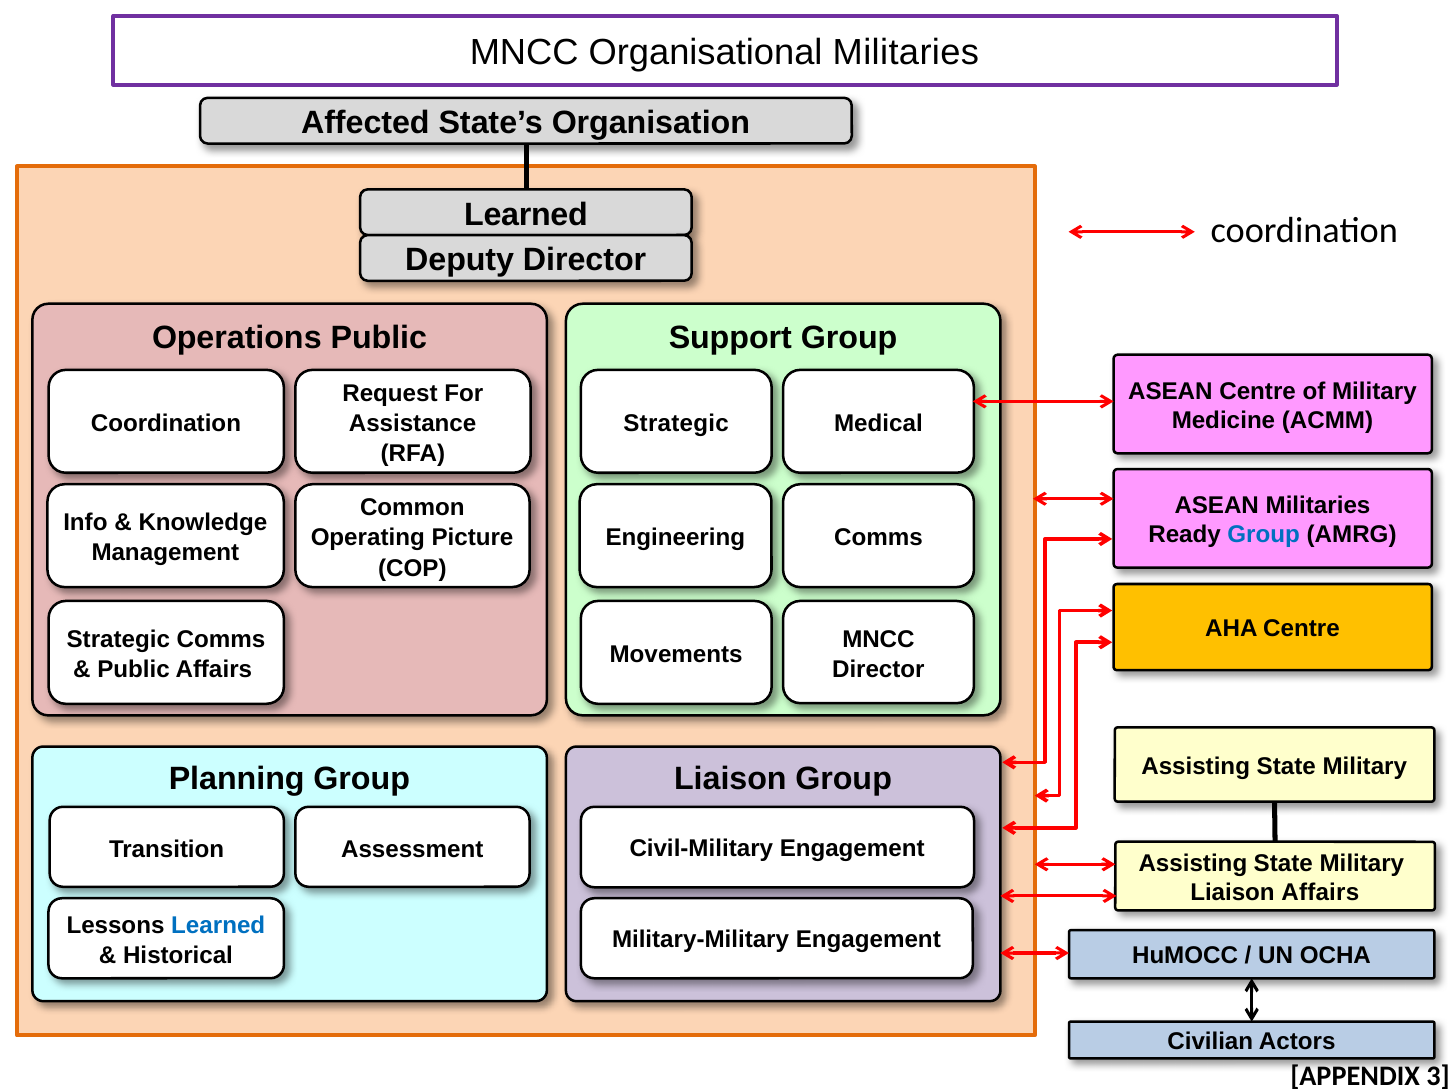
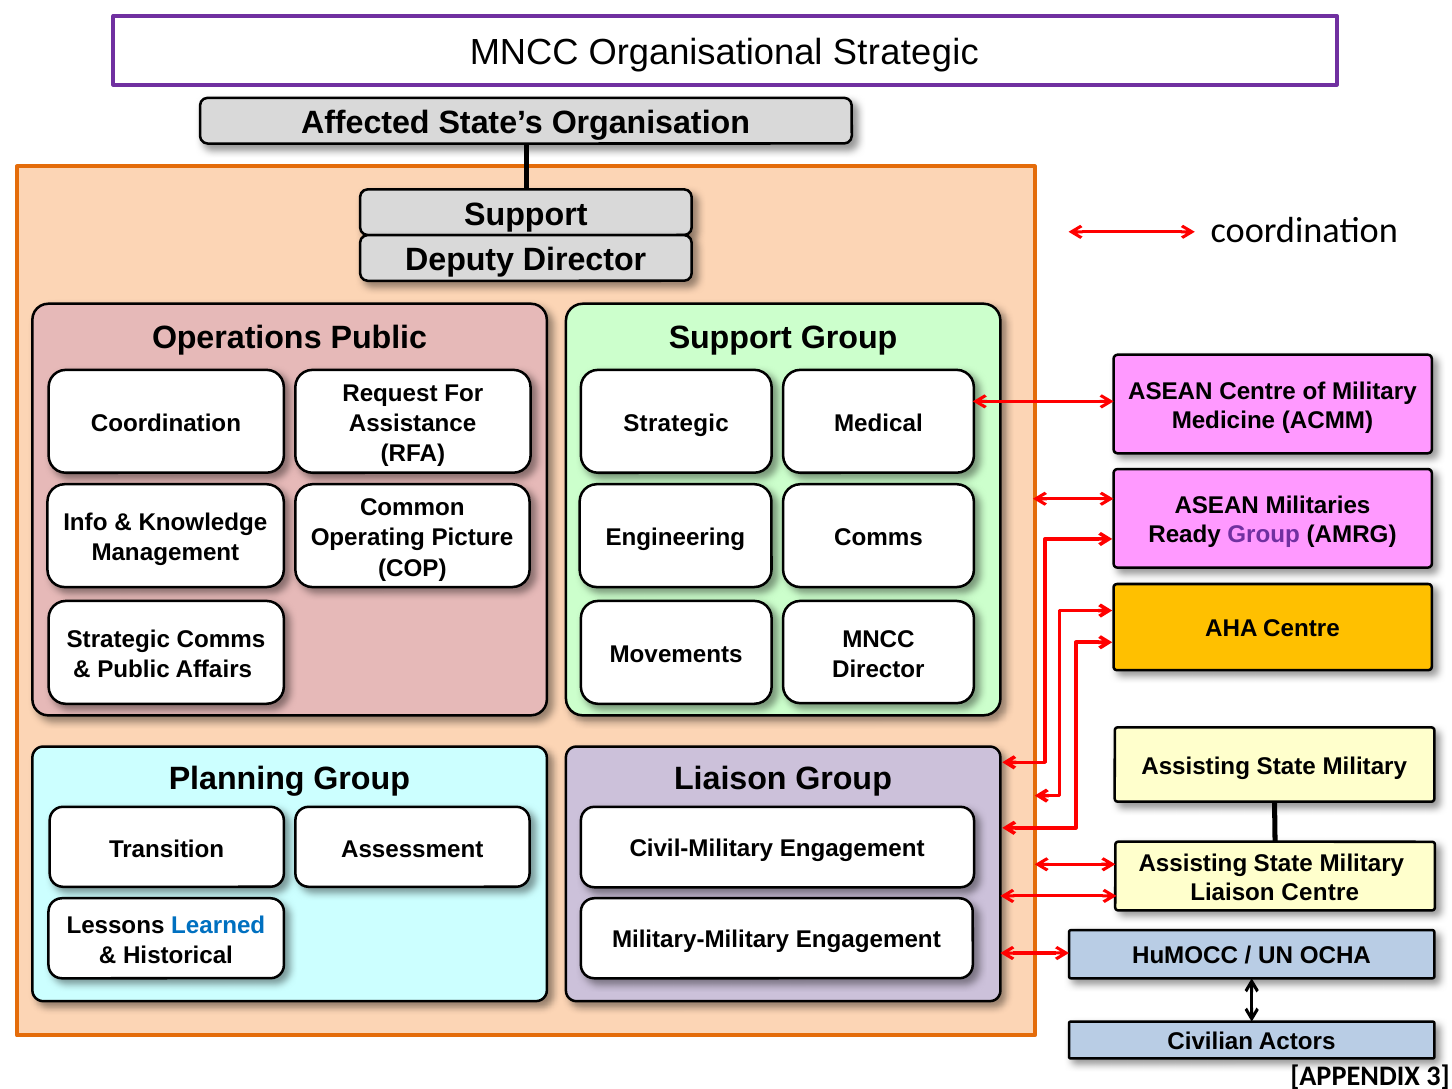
Organisational Militaries: Militaries -> Strategic (906, 53)
Learned: Learned -> Support (526, 214)
Group colour: blue -> purple (1264, 535)
Liaison Affairs: Affairs -> Centre (1320, 892)
